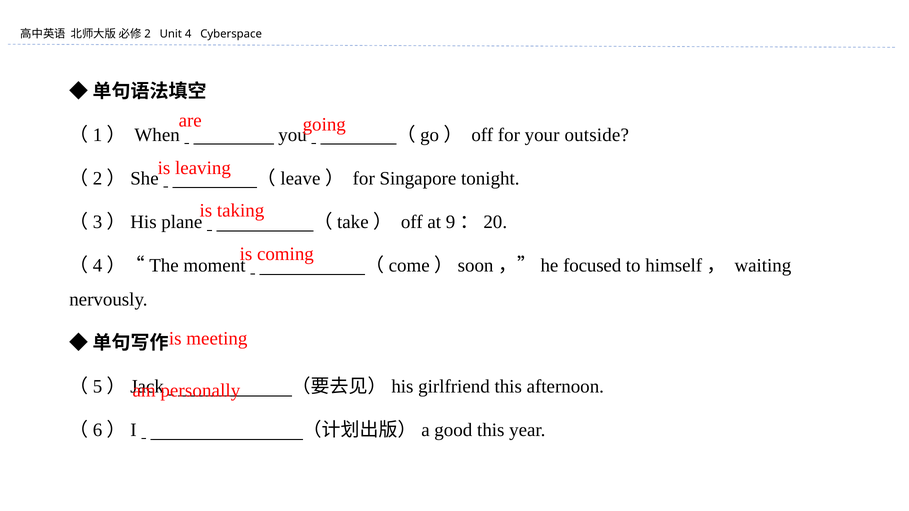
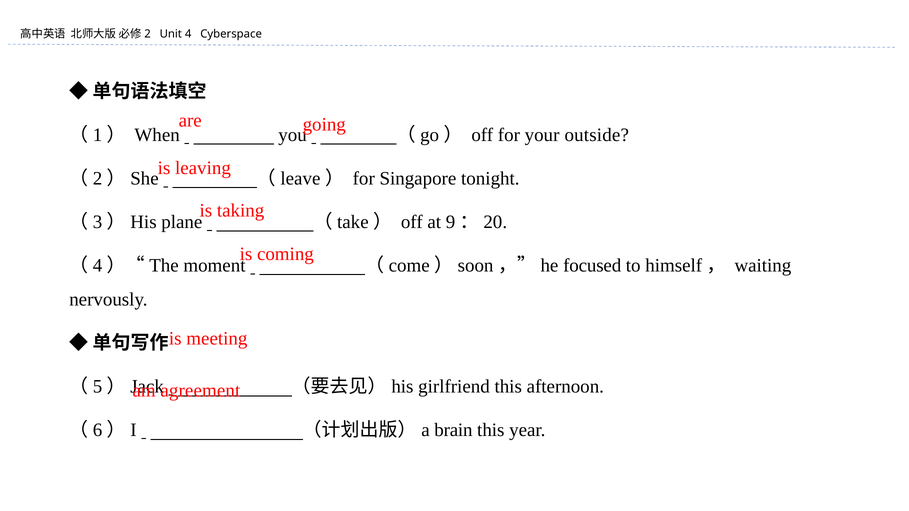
personally: personally -> agreement (200, 391)
good: good -> brain (453, 430)
